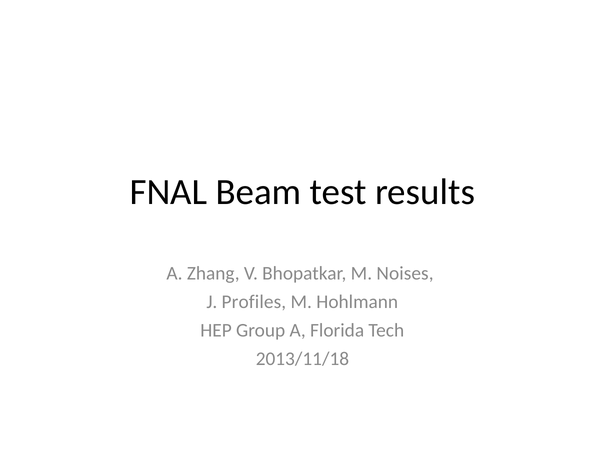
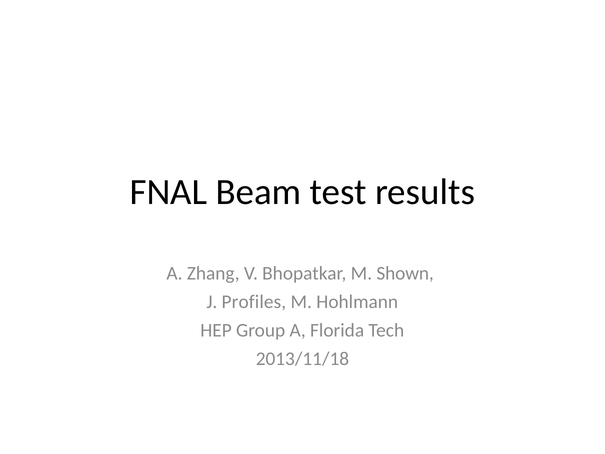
Noises: Noises -> Shown (405, 273)
